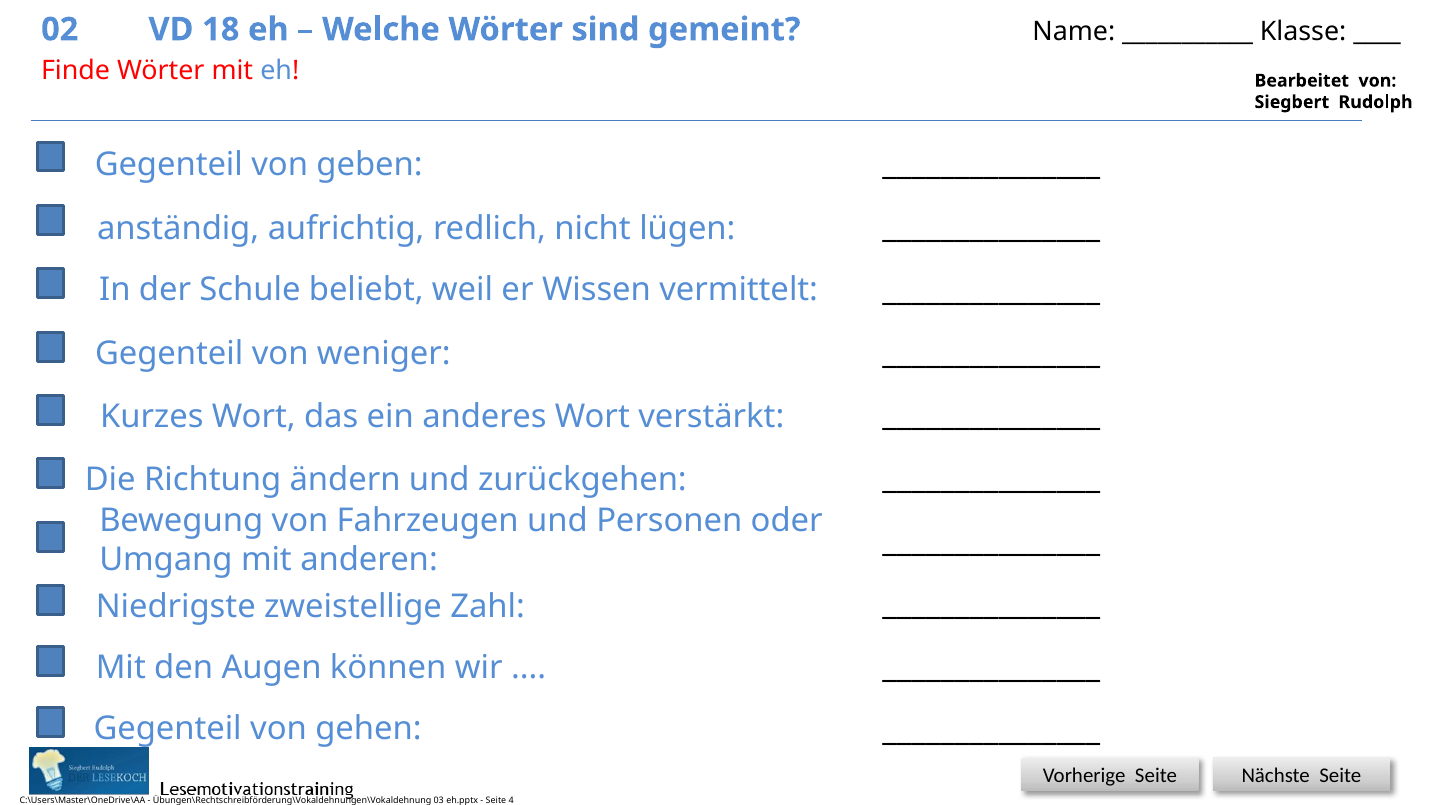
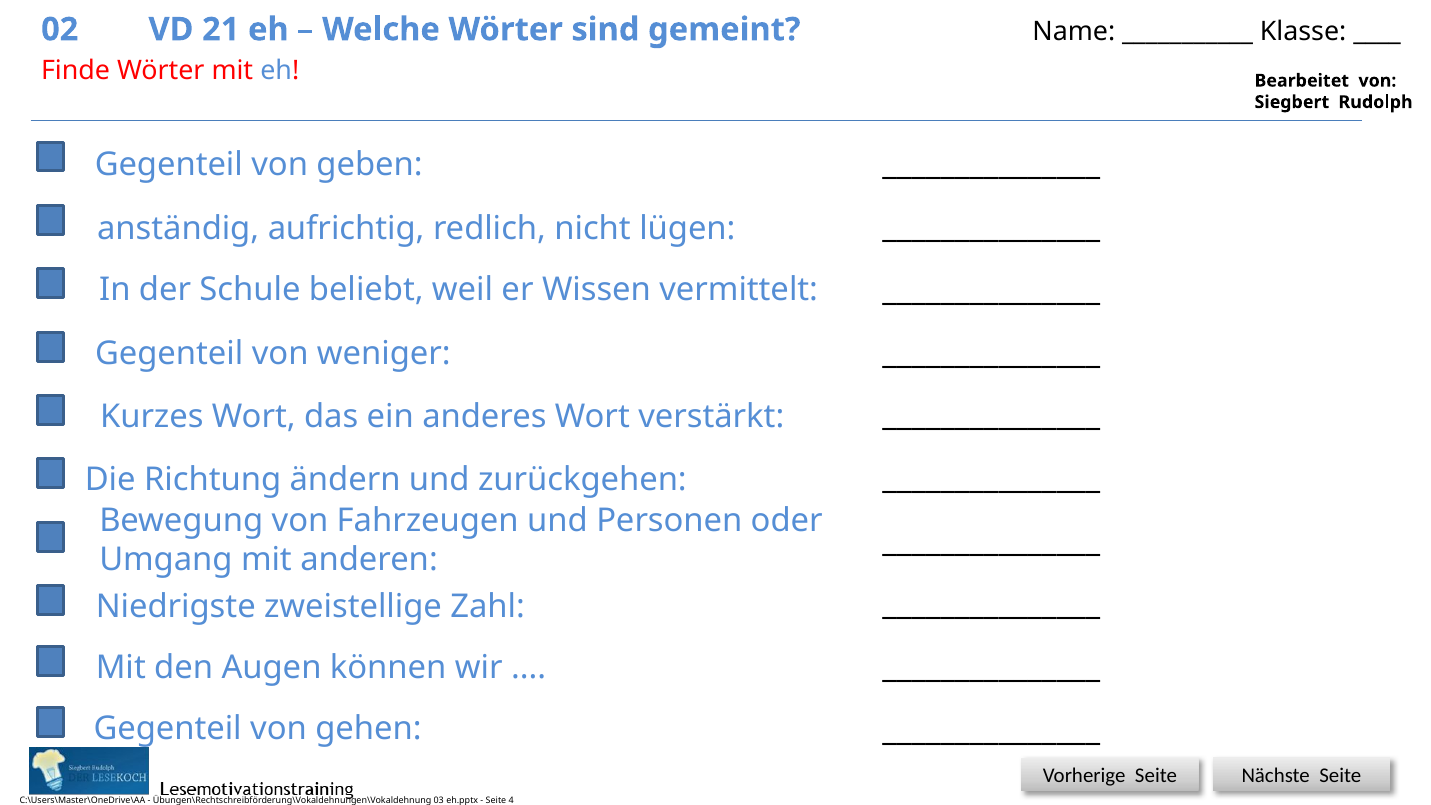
18: 18 -> 21 (221, 30)
